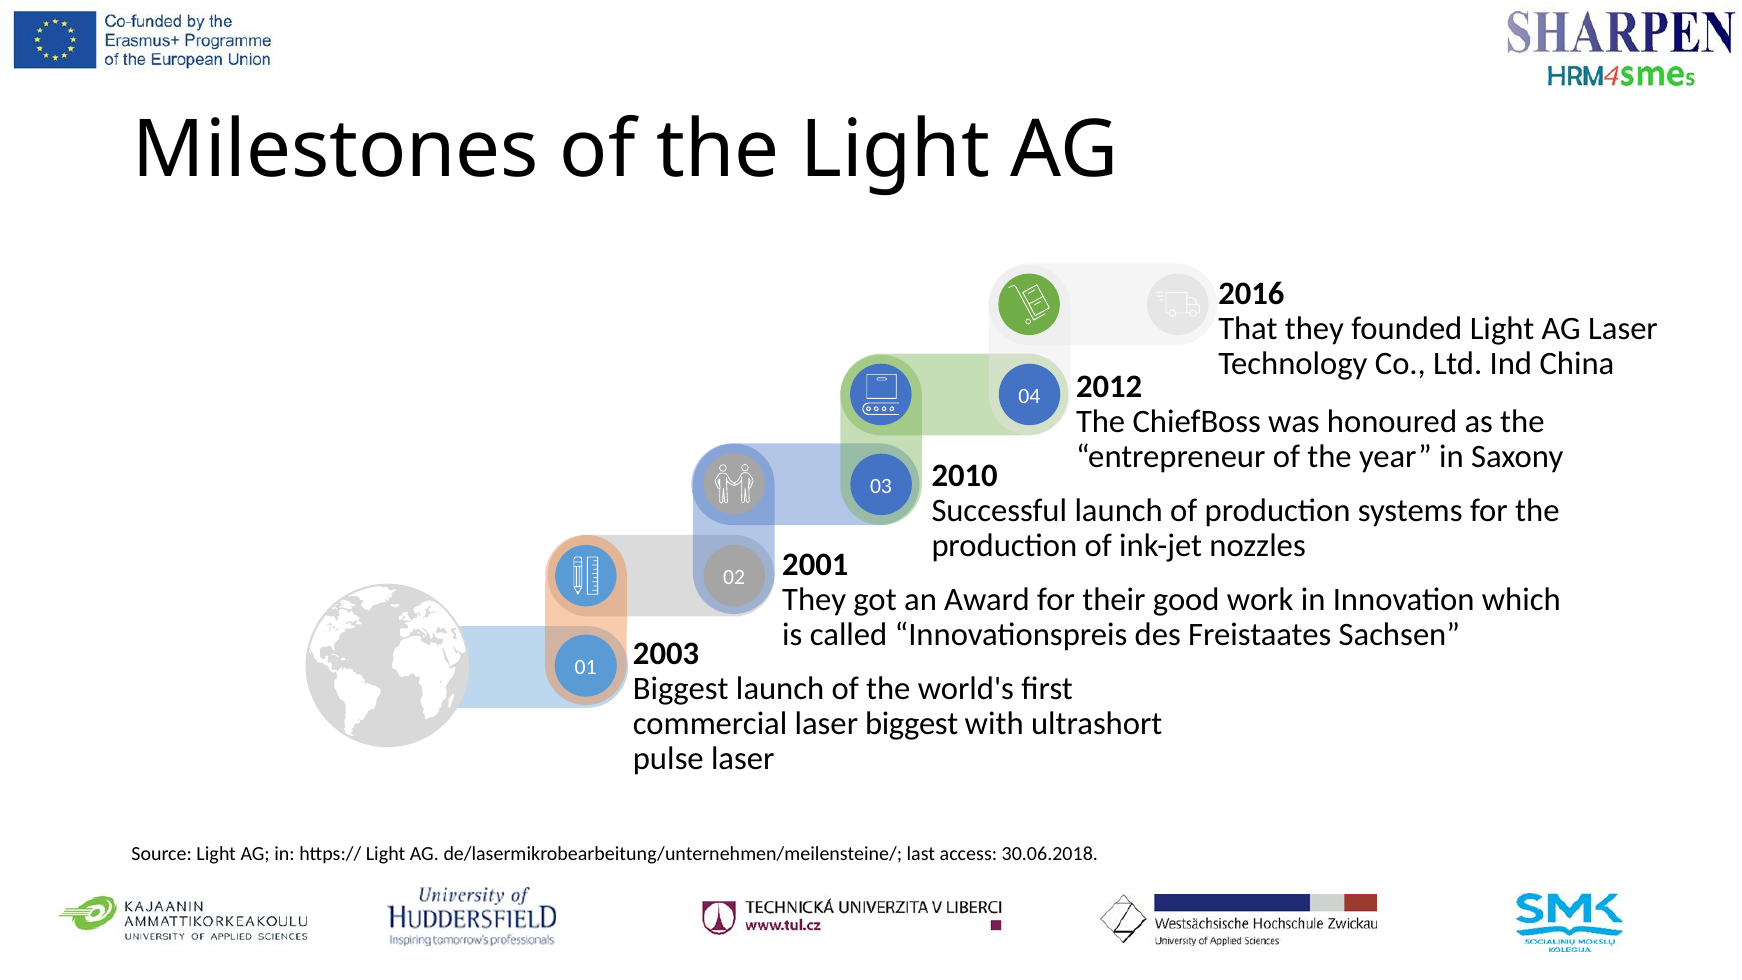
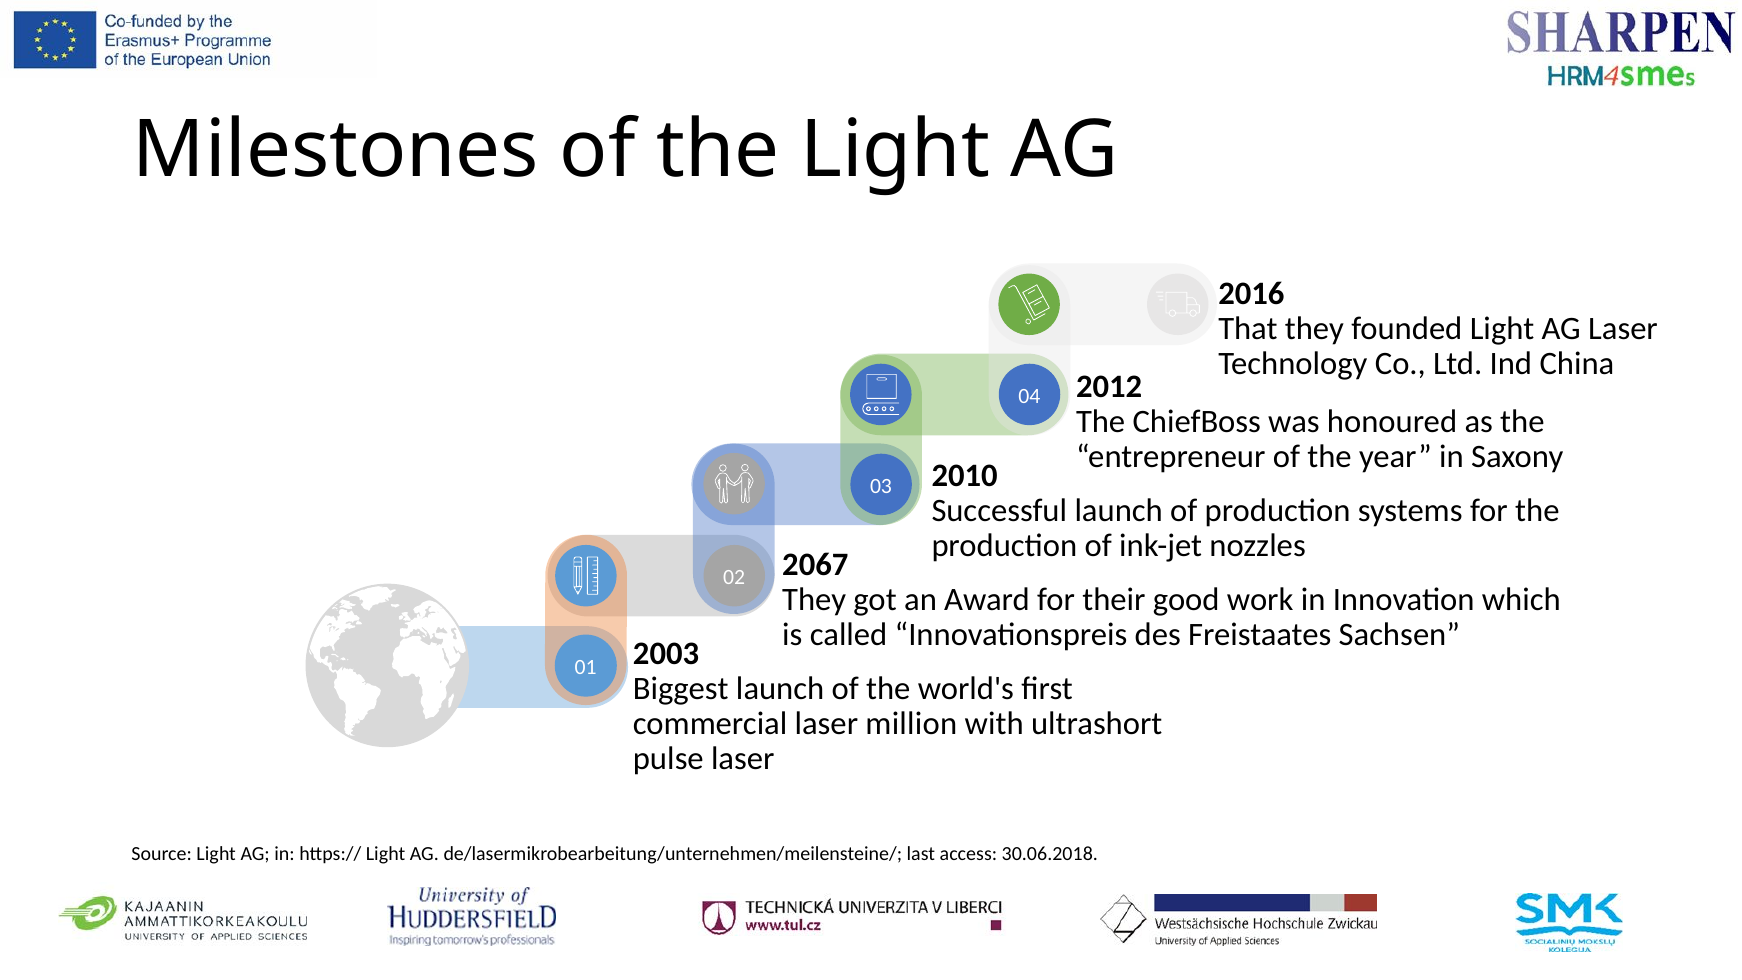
2001: 2001 -> 2067 (815, 565)
laser biggest: biggest -> million (911, 723)
